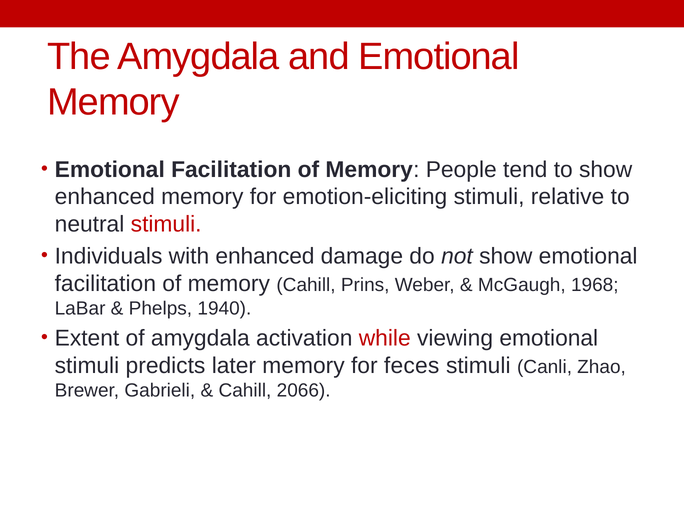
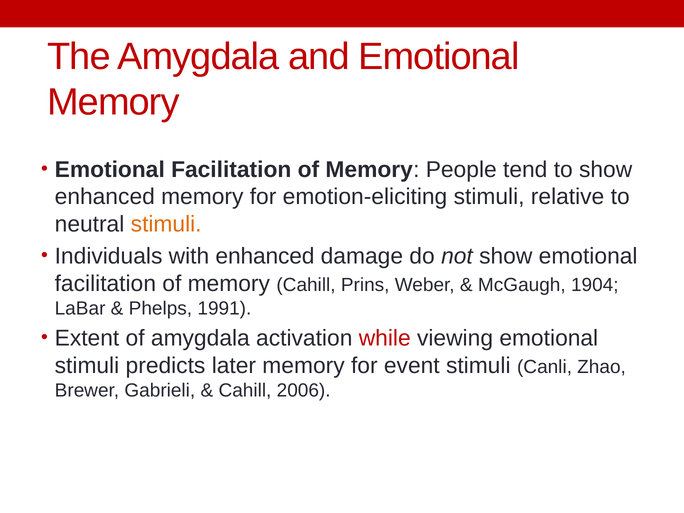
stimuli colour: red -> orange (166, 224)
1968: 1968 -> 1904 (595, 285)
1940: 1940 -> 1991 (224, 308)
feces: feces -> event (412, 366)
2066: 2066 -> 2006 (304, 390)
